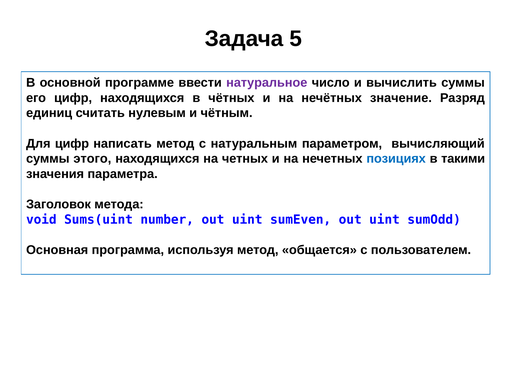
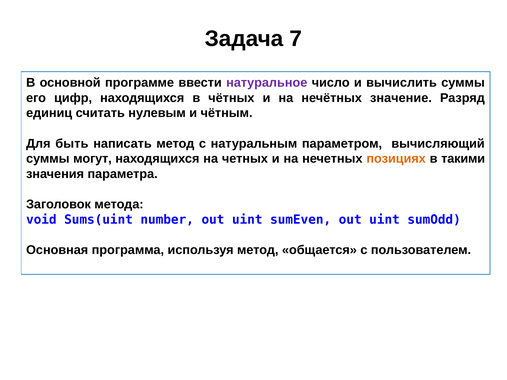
5: 5 -> 7 (296, 39)
Для цифр: цифр -> быть (72, 144)
этого: этого -> могут (92, 159)
позициях colour: blue -> orange (396, 159)
